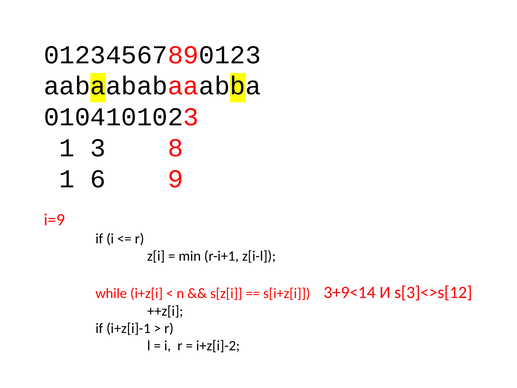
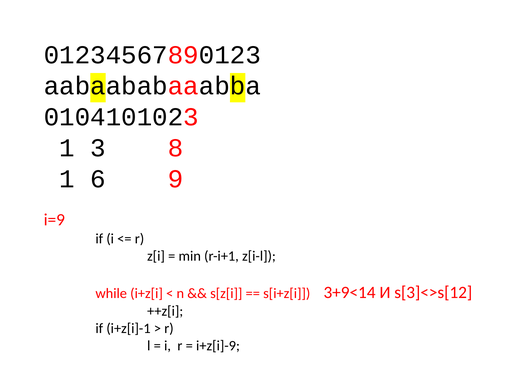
i+z[i]-2: i+z[i]-2 -> i+z[i]-9 (218, 345)
